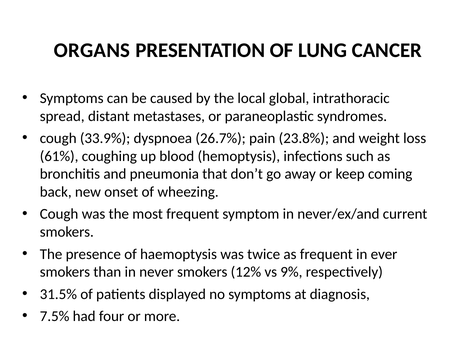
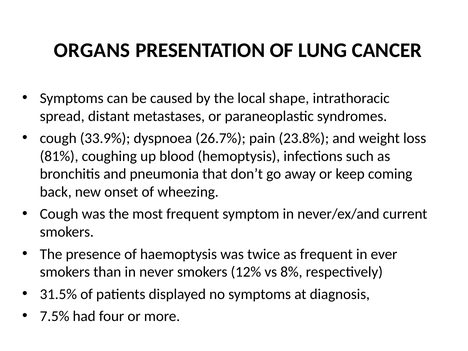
global: global -> shape (289, 98)
61%: 61% -> 81% (59, 156)
9%: 9% -> 8% (291, 272)
